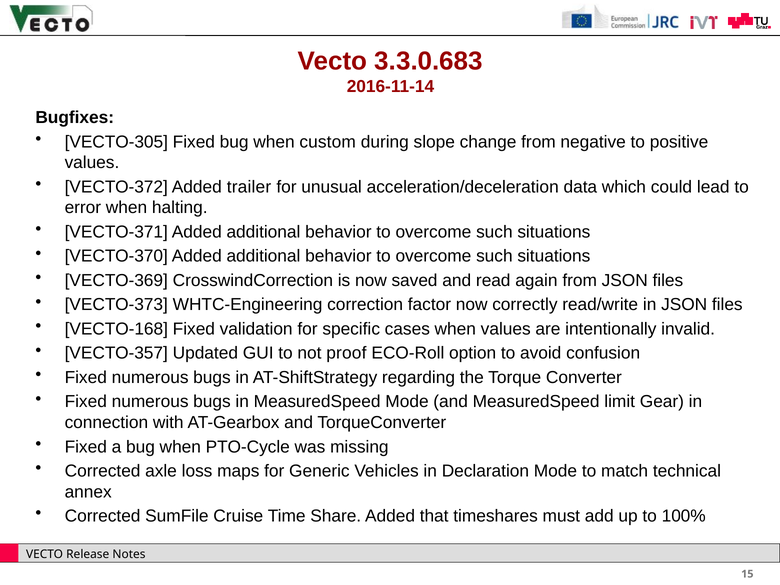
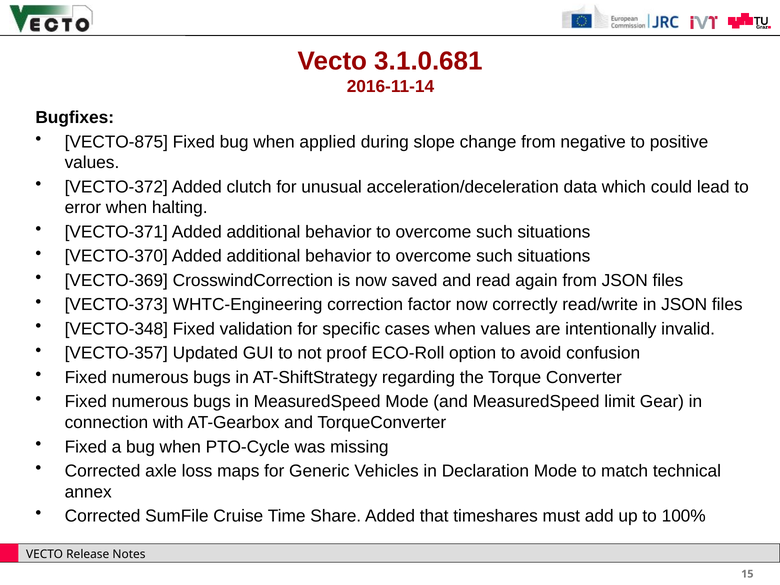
3.3.0.683: 3.3.0.683 -> 3.1.0.681 (429, 61)
VECTO-305: VECTO-305 -> VECTO-875 (116, 142)
custom: custom -> applied (328, 142)
trailer: trailer -> clutch (249, 187)
VECTO-168: VECTO-168 -> VECTO-348 (116, 329)
